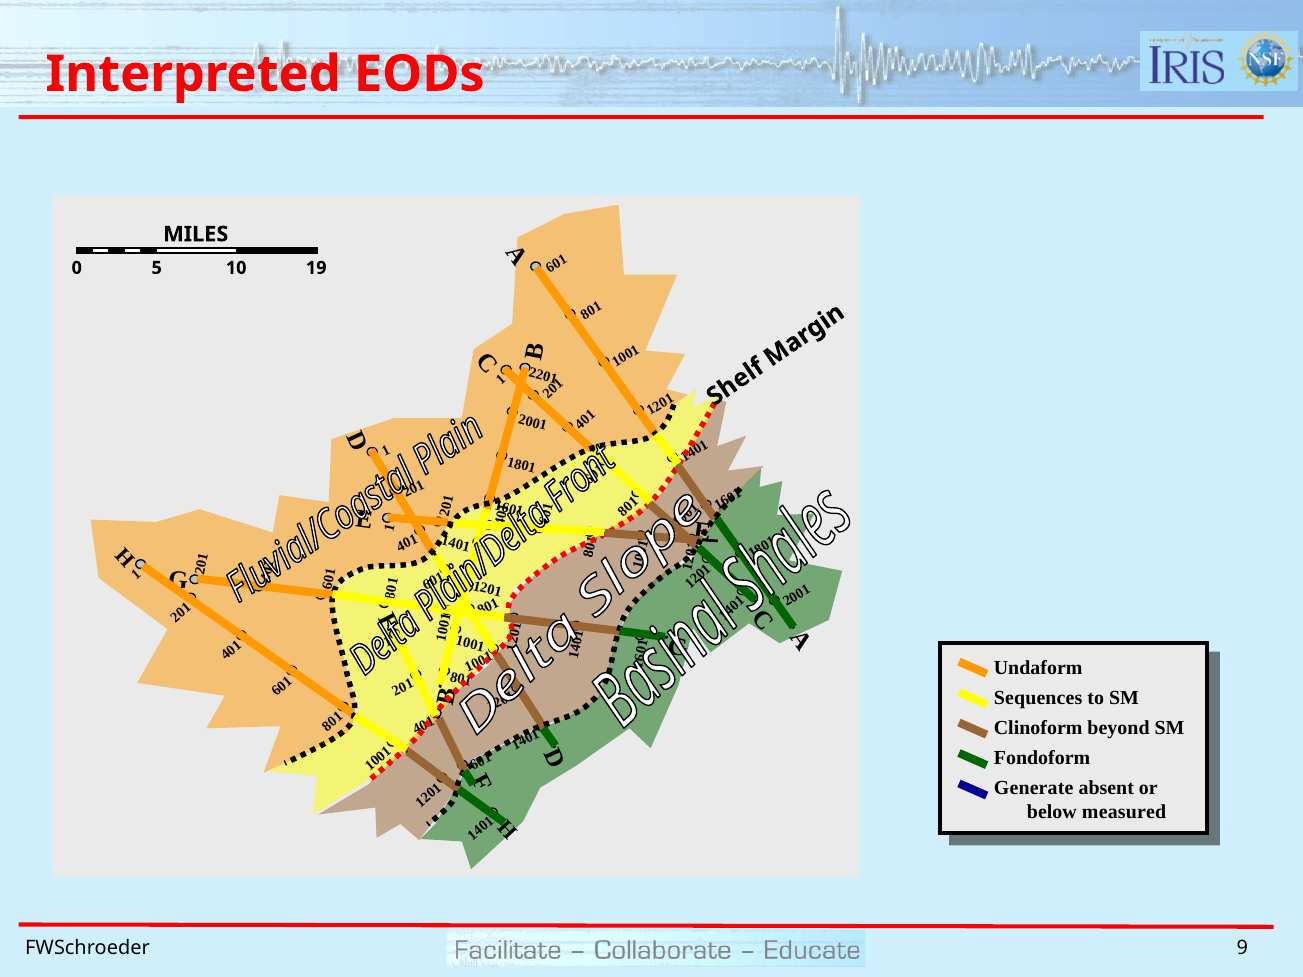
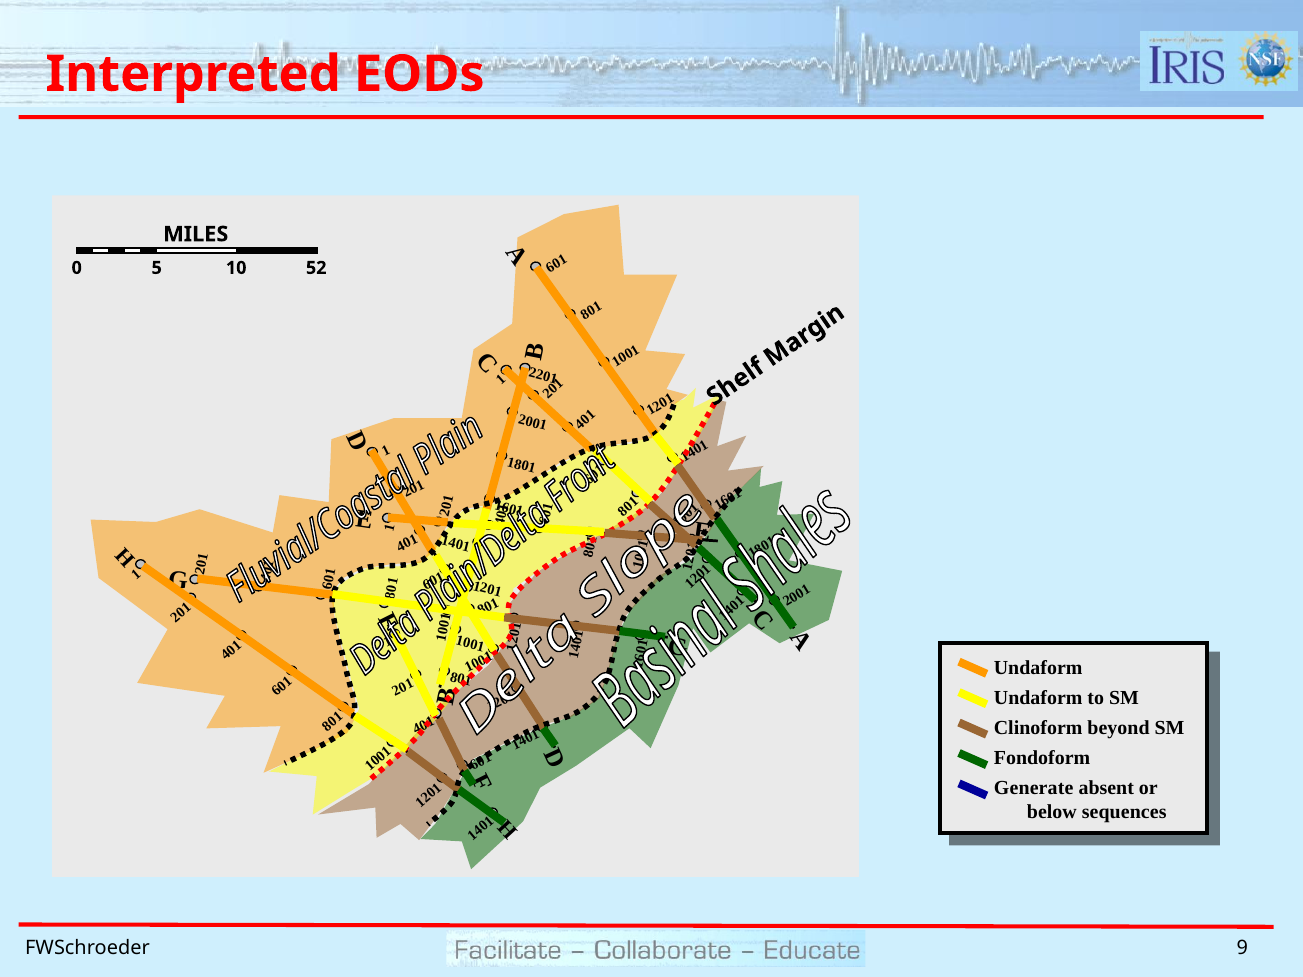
19: 19 -> 52 (316, 268)
Sequences: Sequences -> Undaform (1038, 698)
measured: measured -> sequences (1124, 812)
